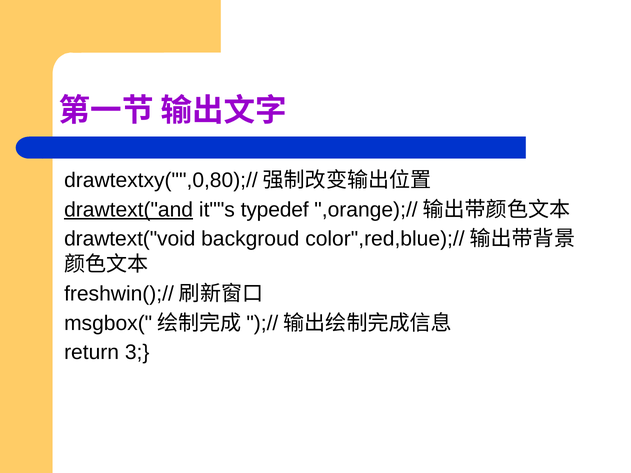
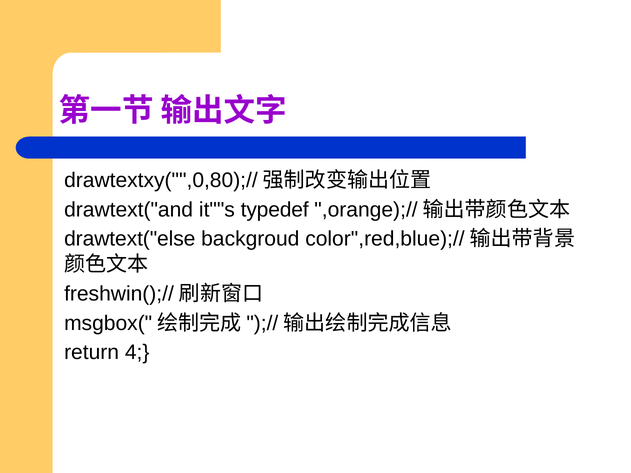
drawtext("and underline: present -> none (129, 210)
drawtext("void: drawtext("void -> drawtext("else (130, 239)
3: 3 -> 4 (137, 353)
